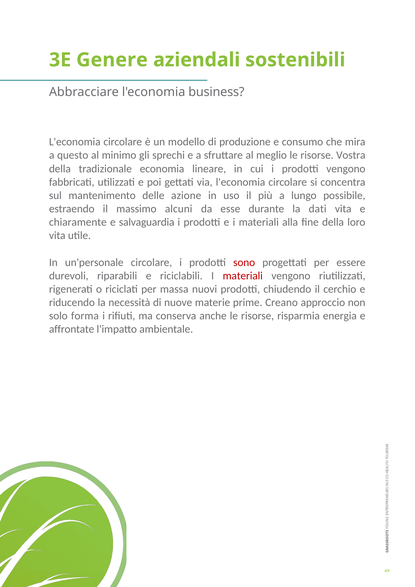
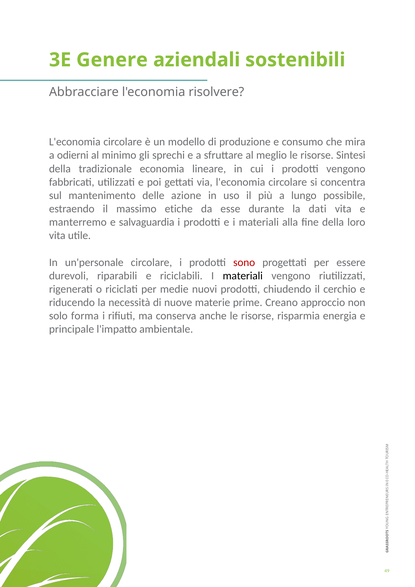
business: business -> risolvere (216, 92)
questo: questo -> odierni (73, 155)
Vostra: Vostra -> Sintesi (351, 155)
alcuni: alcuni -> etiche (179, 209)
chiaramente: chiaramente -> manterremo (78, 222)
materiali colour: red -> black (243, 276)
massa: massa -> medie (174, 289)
affrontate: affrontate -> principale (72, 329)
